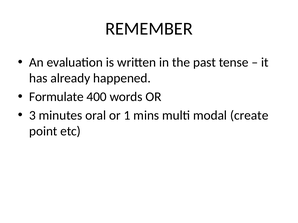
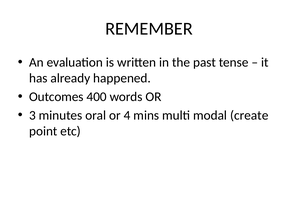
Formulate: Formulate -> Outcomes (56, 97)
1: 1 -> 4 (127, 116)
